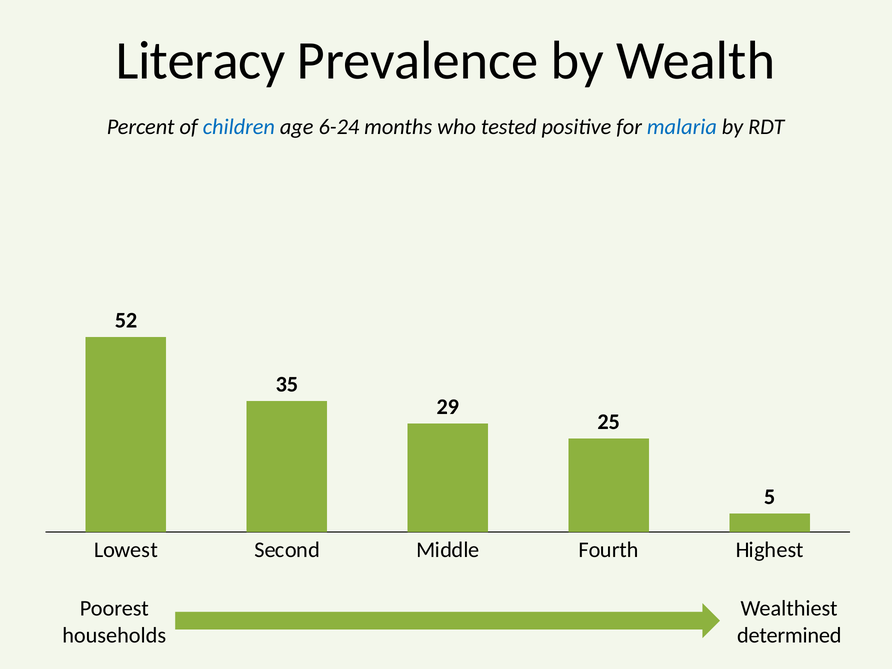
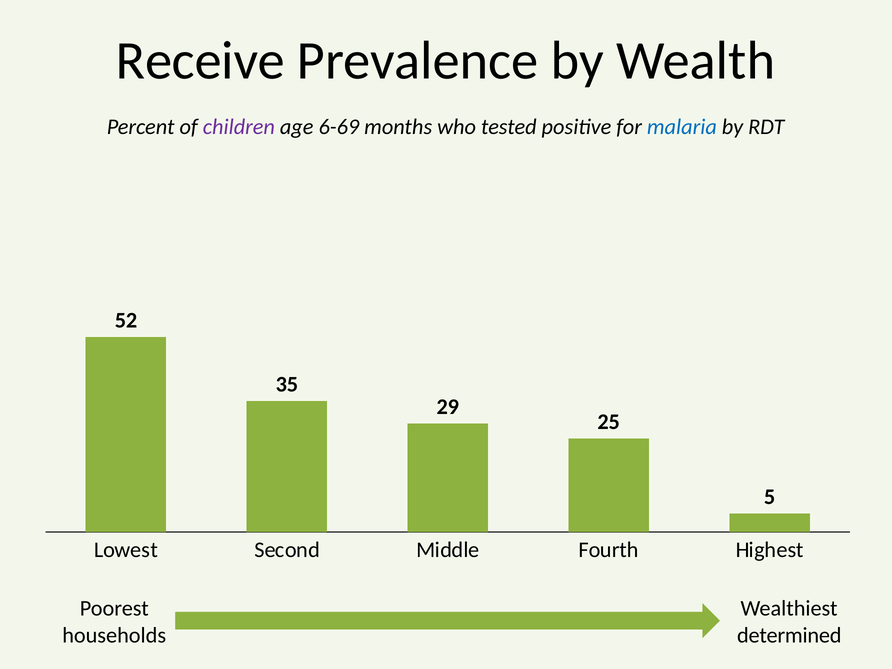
Literacy: Literacy -> Receive (200, 61)
children colour: blue -> purple (239, 127)
6-24: 6-24 -> 6-69 (339, 127)
